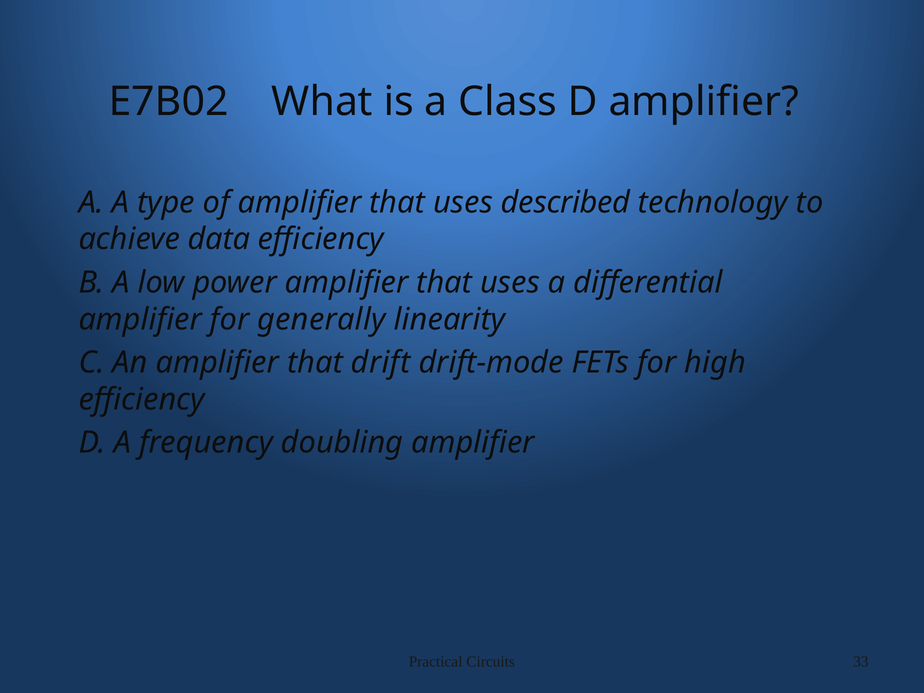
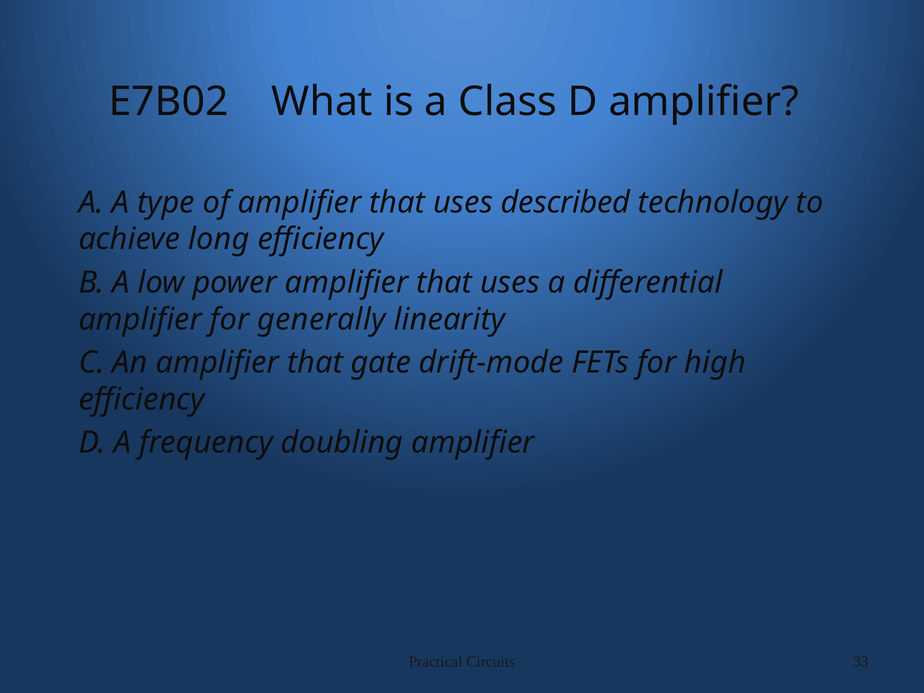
data: data -> long (219, 239)
drift: drift -> gate (381, 362)
